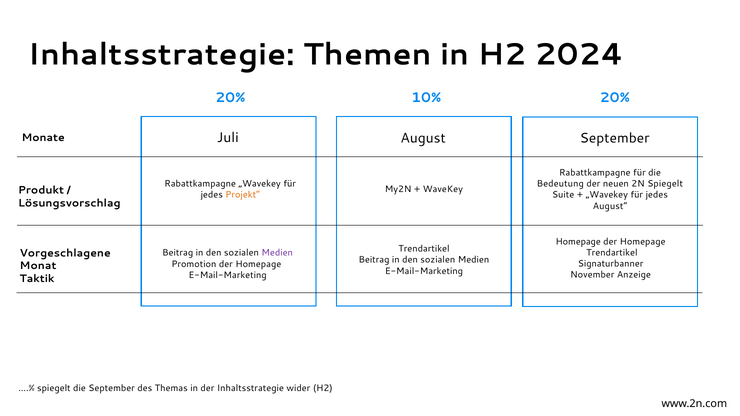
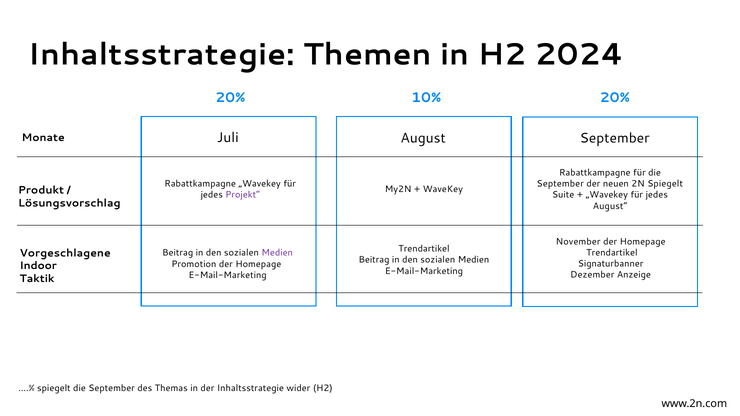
Bedeutung: Bedeutung -> September (560, 184)
Projekt“ colour: orange -> purple (243, 195)
Homepage: Homepage -> November (578, 242)
Monat: Monat -> Indoor (38, 266)
November: November -> Dezember (592, 275)
